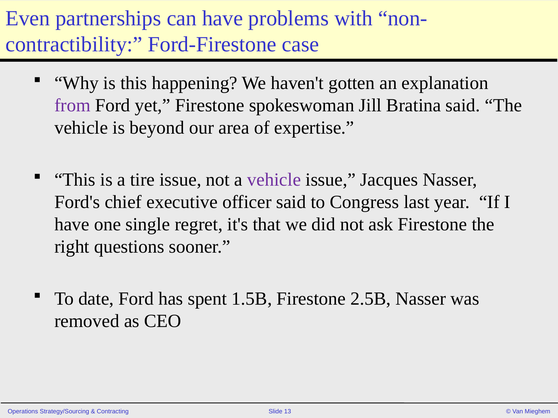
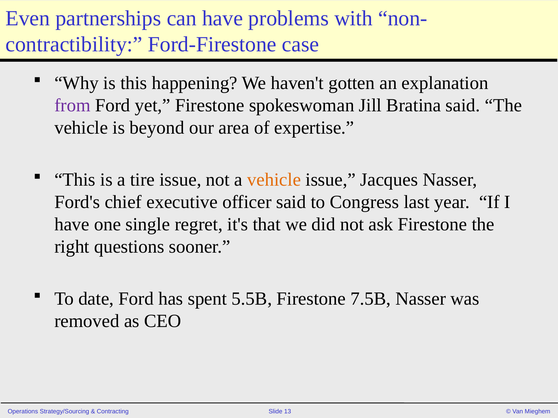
vehicle colour: purple -> orange (274, 180)
1.5B: 1.5B -> 5.5B (252, 299)
2.5B: 2.5B -> 7.5B (371, 299)
